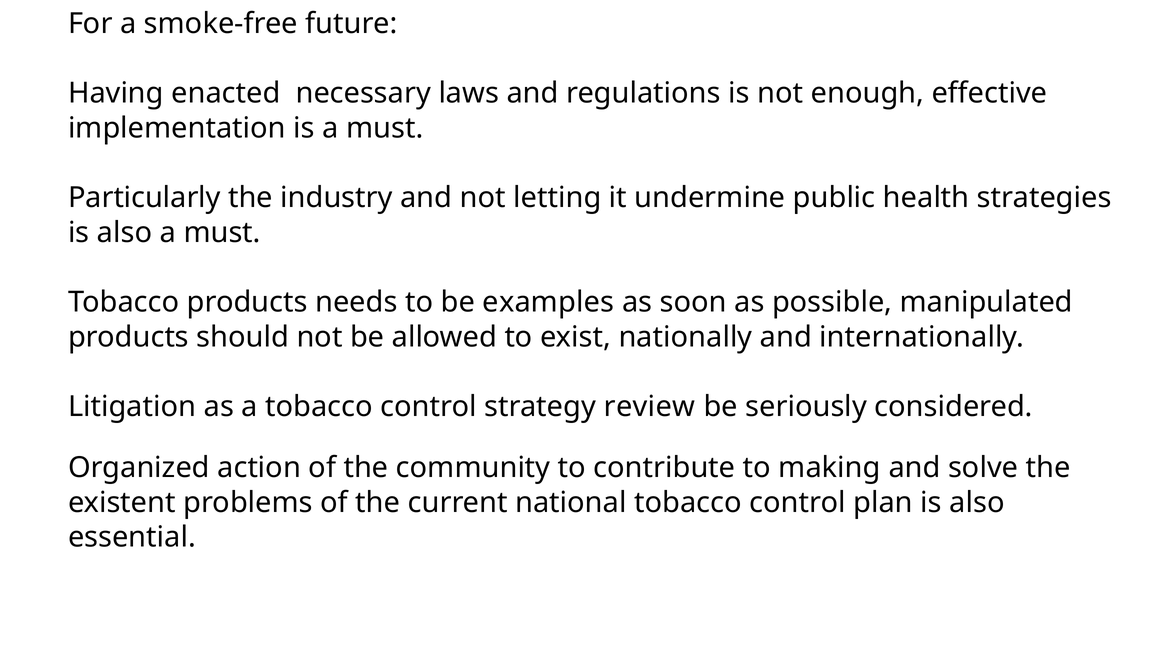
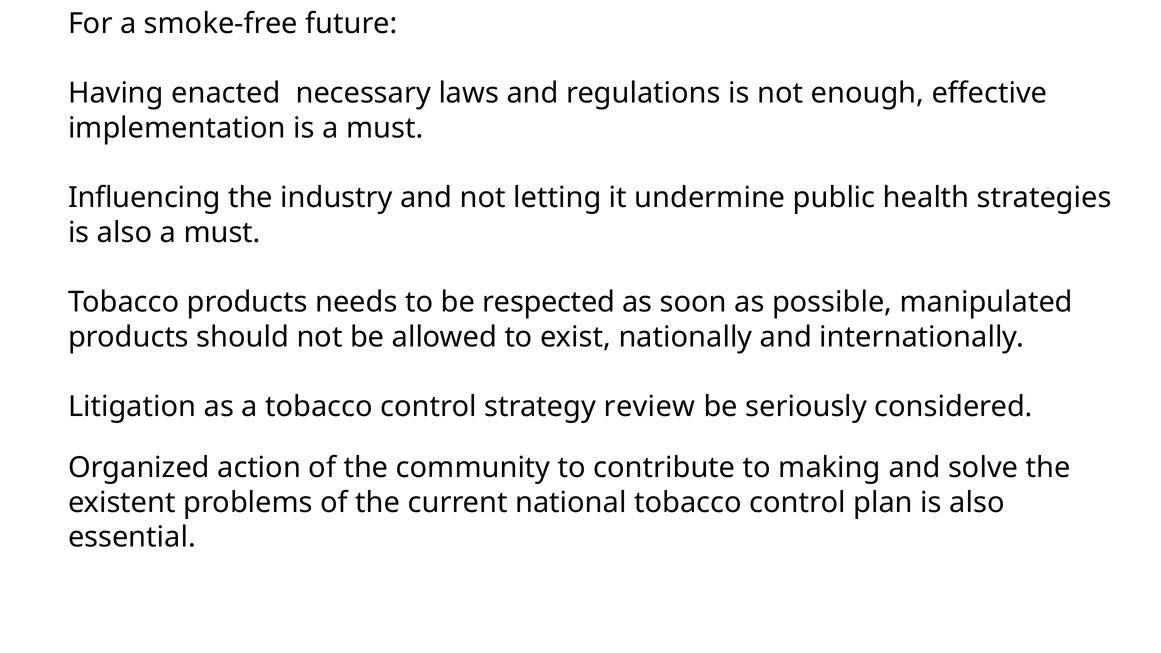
Particularly: Particularly -> Influencing (144, 198)
examples: examples -> respected (549, 302)
